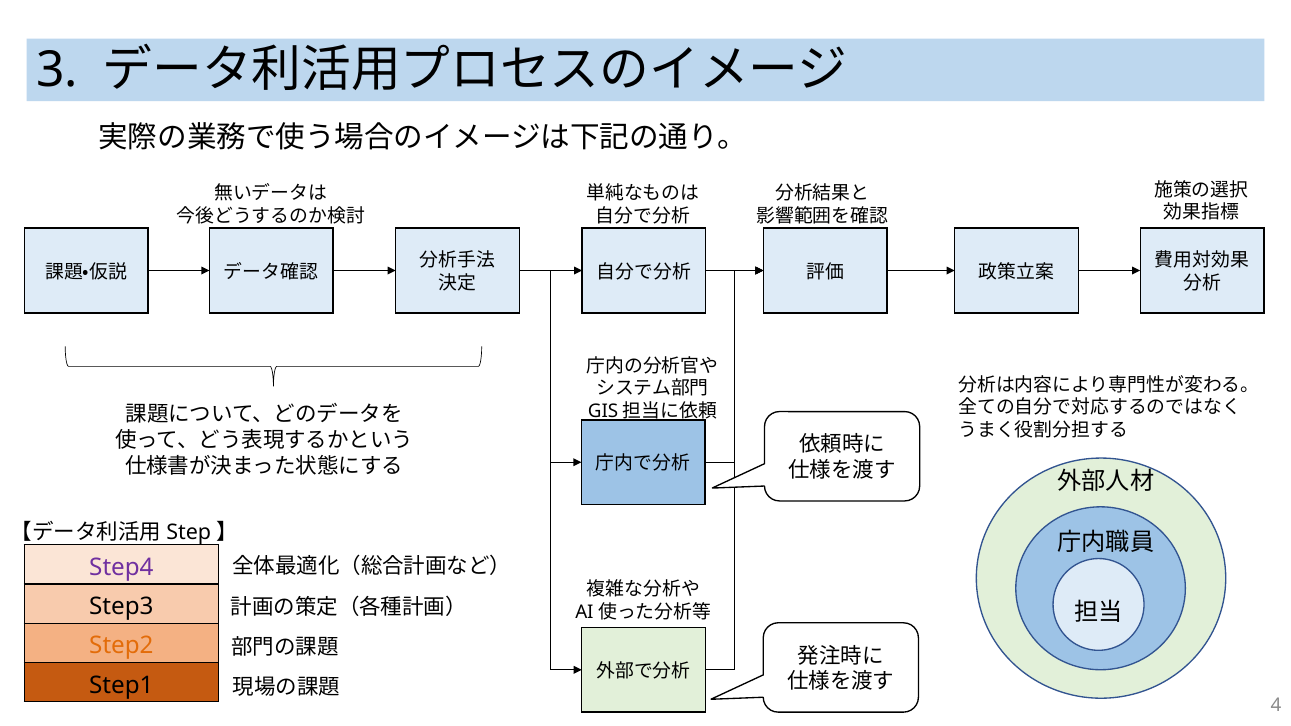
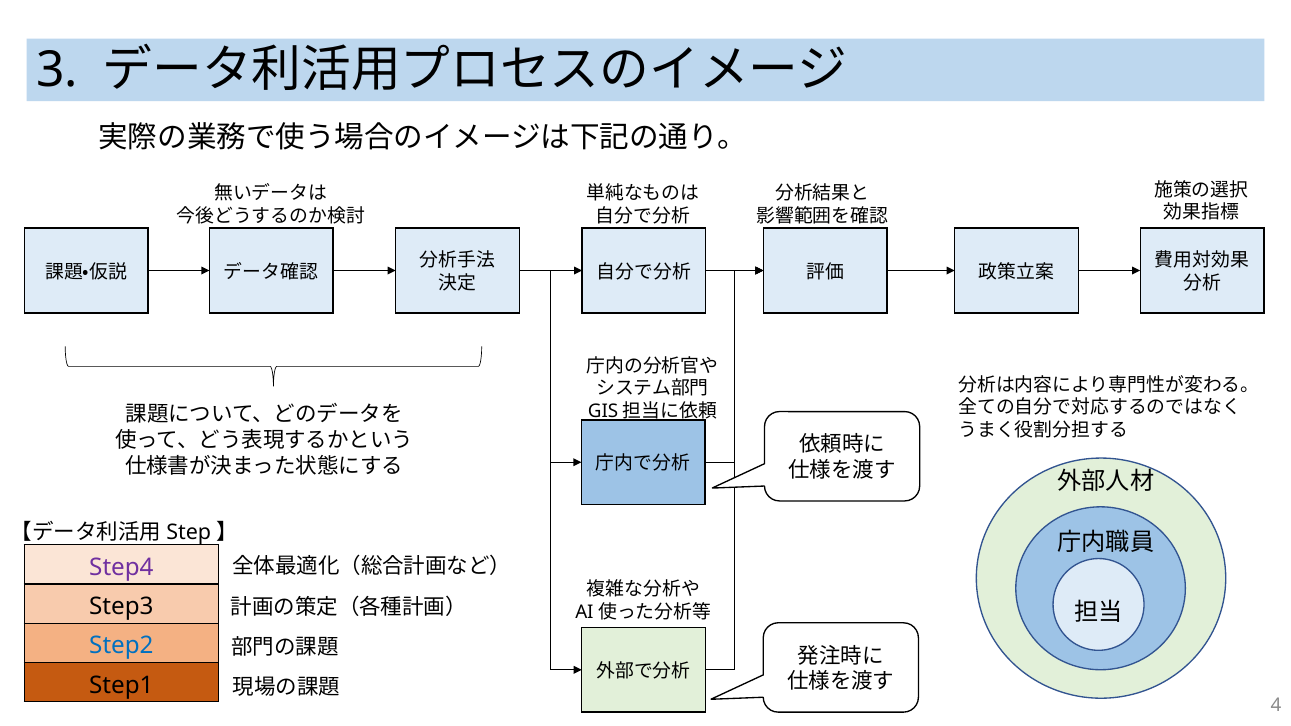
Step2 colour: orange -> blue (121, 646)
